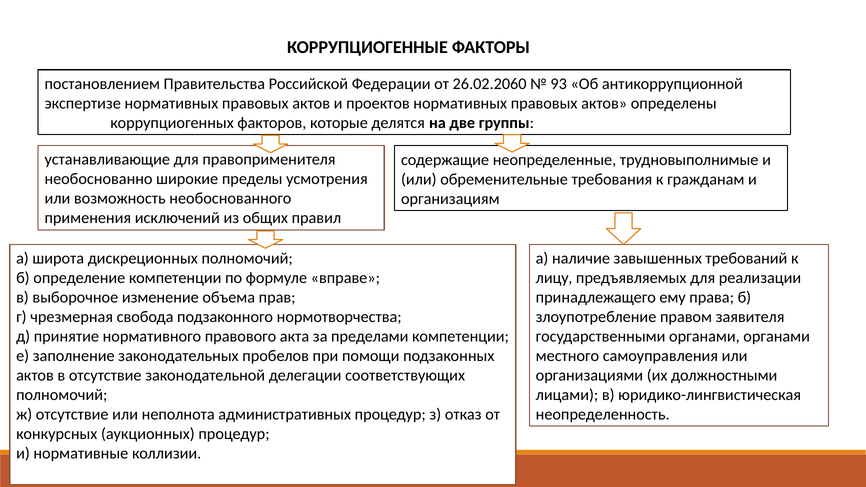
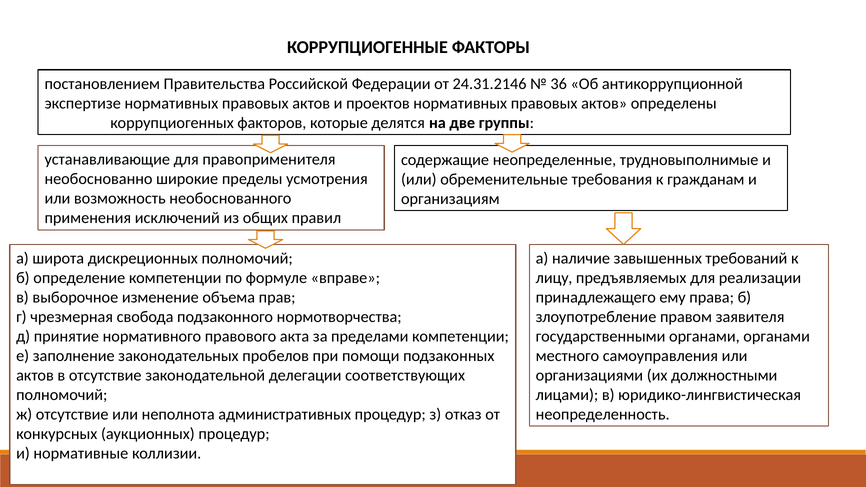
26.02.2060: 26.02.2060 -> 24.31.2146 (490, 84)
93: 93 -> 36 (559, 84)
